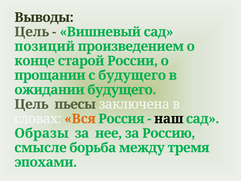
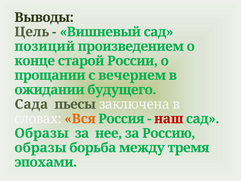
с будущего: будущего -> вечернем (132, 75)
Цель: Цель -> Сада (31, 104)
наш colour: black -> red (169, 119)
смысле: смысле -> образы (40, 148)
